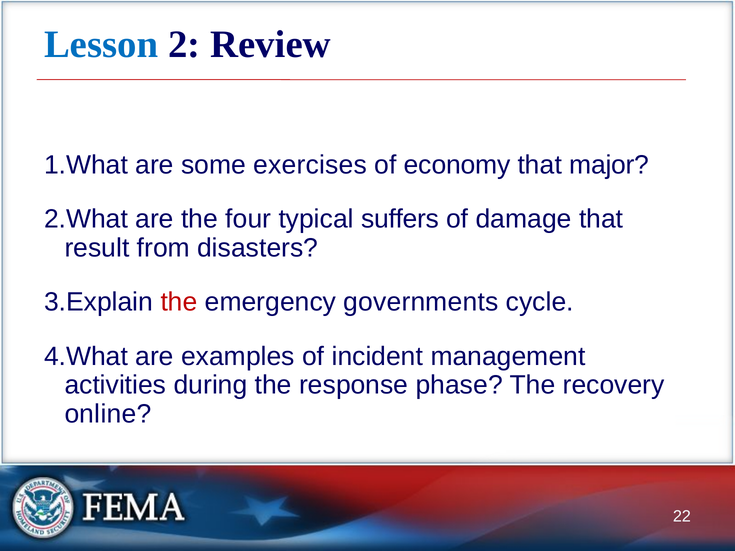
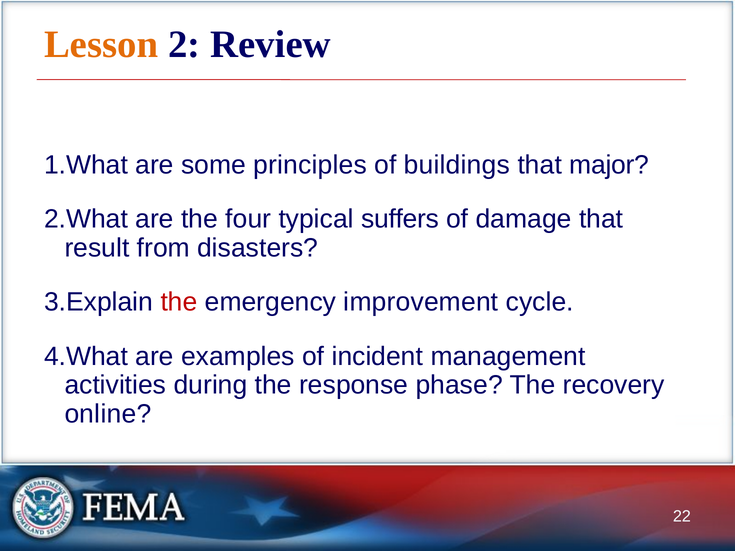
Lesson colour: blue -> orange (101, 44)
exercises: exercises -> principles (310, 165)
economy: economy -> buildings (457, 165)
governments: governments -> improvement (421, 302)
